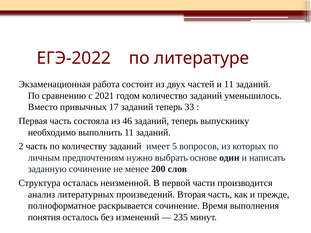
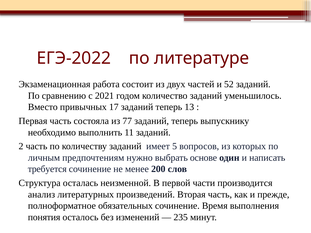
и 11: 11 -> 52 (229, 84)
33: 33 -> 13 (189, 107)
46: 46 -> 77 (127, 121)
заданную: заданную -> требуется (47, 169)
раскрывается: раскрывается -> обязательных (125, 206)
